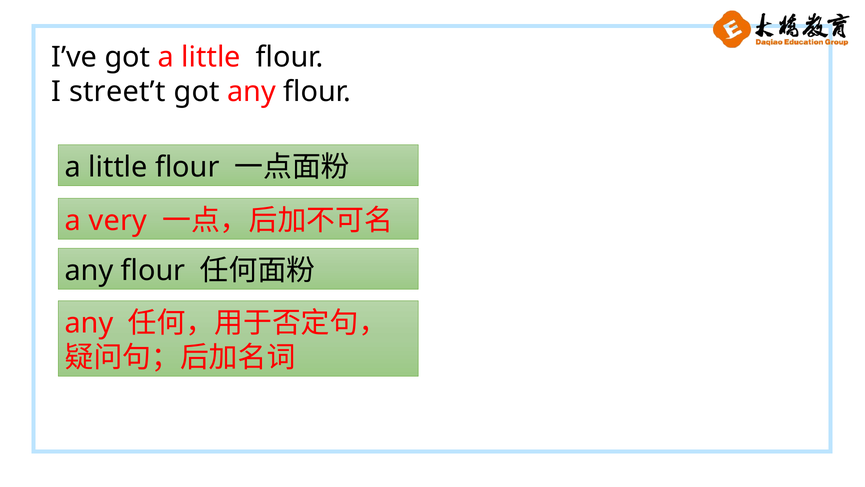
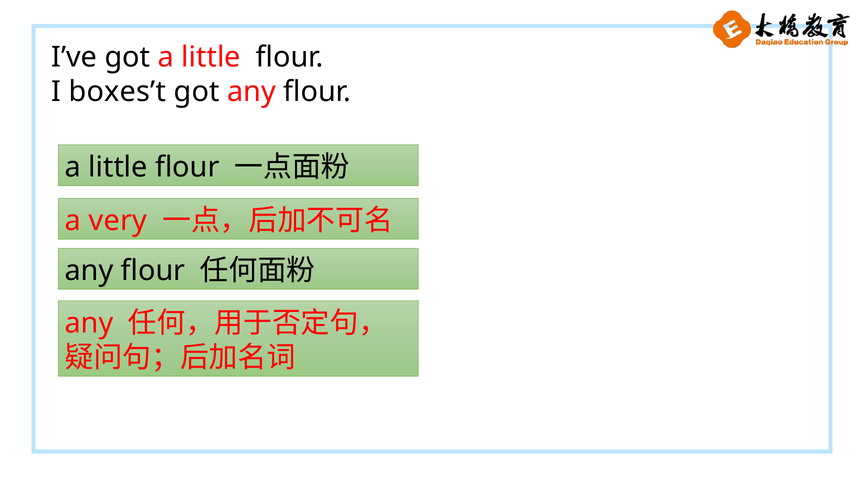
street’t: street’t -> boxes’t (117, 92)
